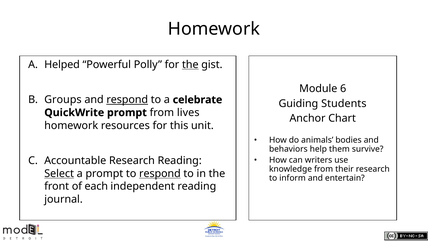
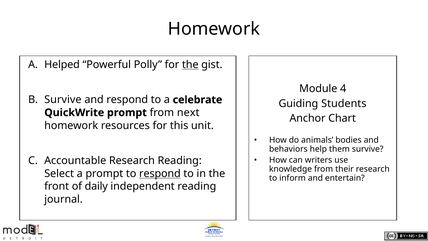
6: 6 -> 4 (343, 89)
Groups: Groups -> Survive (63, 100)
respond underline: present -> none (127, 100)
lives: lives -> next (188, 113)
Select underline: present -> none (59, 173)
each: each -> daily (96, 186)
